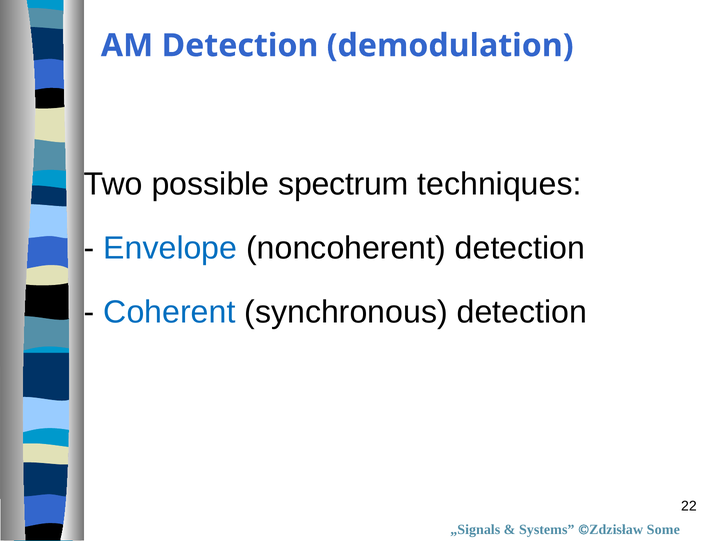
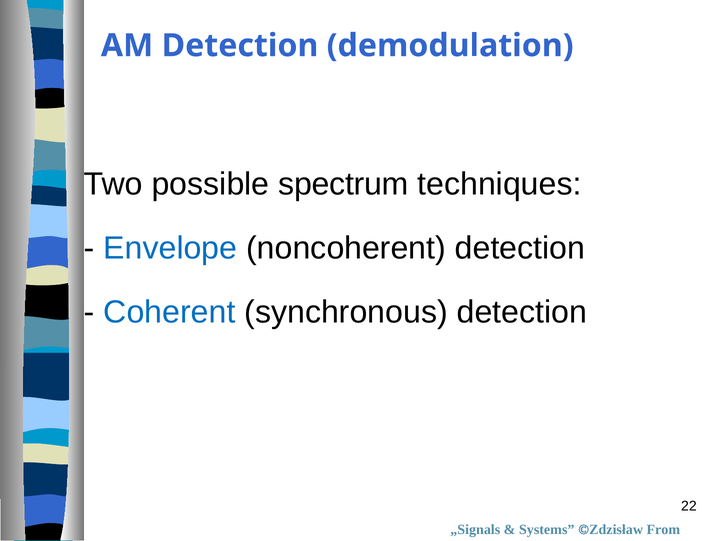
Some: Some -> From (663, 530)
